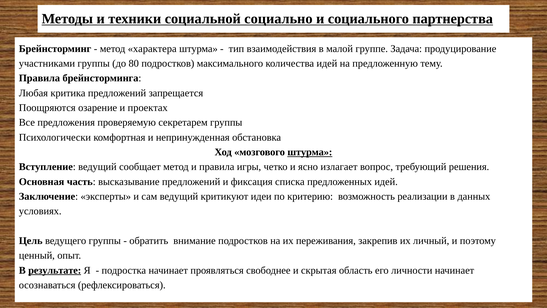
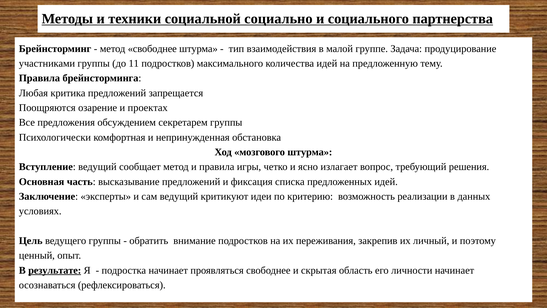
метод характера: характера -> свободнее (152, 49)
80: 80 -> 11 (134, 63)
проверяемую: проверяемую -> обсуждением (127, 122)
штурма underline: present -> none (310, 152)
